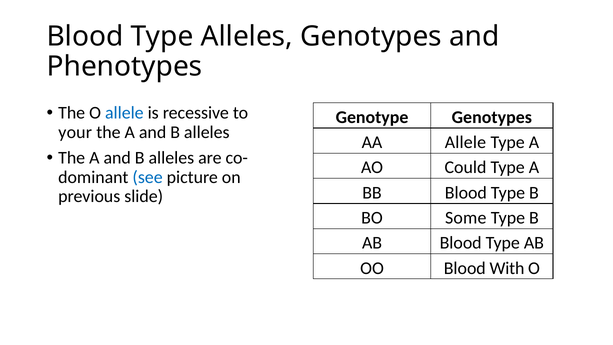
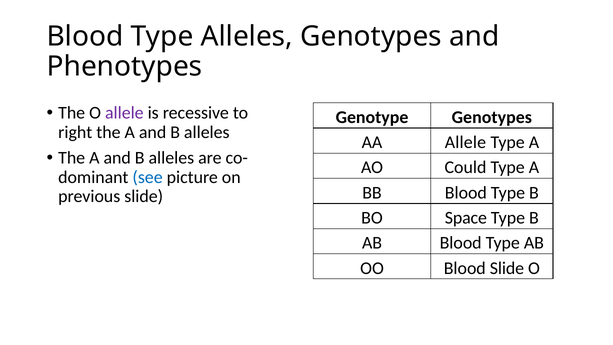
allele colour: blue -> purple (124, 113)
your: your -> right (75, 132)
Some: Some -> Space (466, 218)
Blood With: With -> Slide (507, 268)
